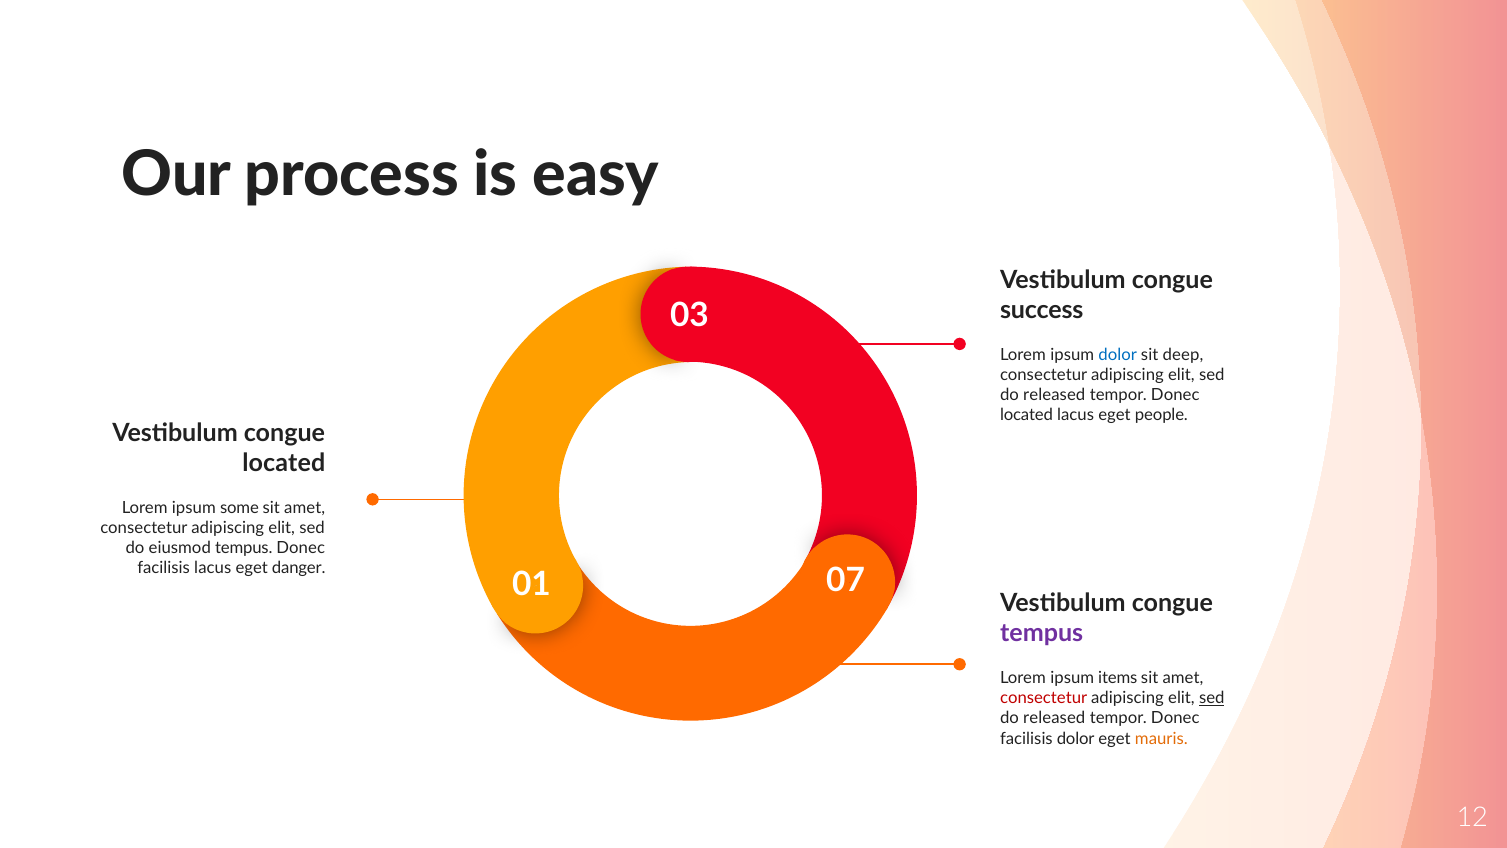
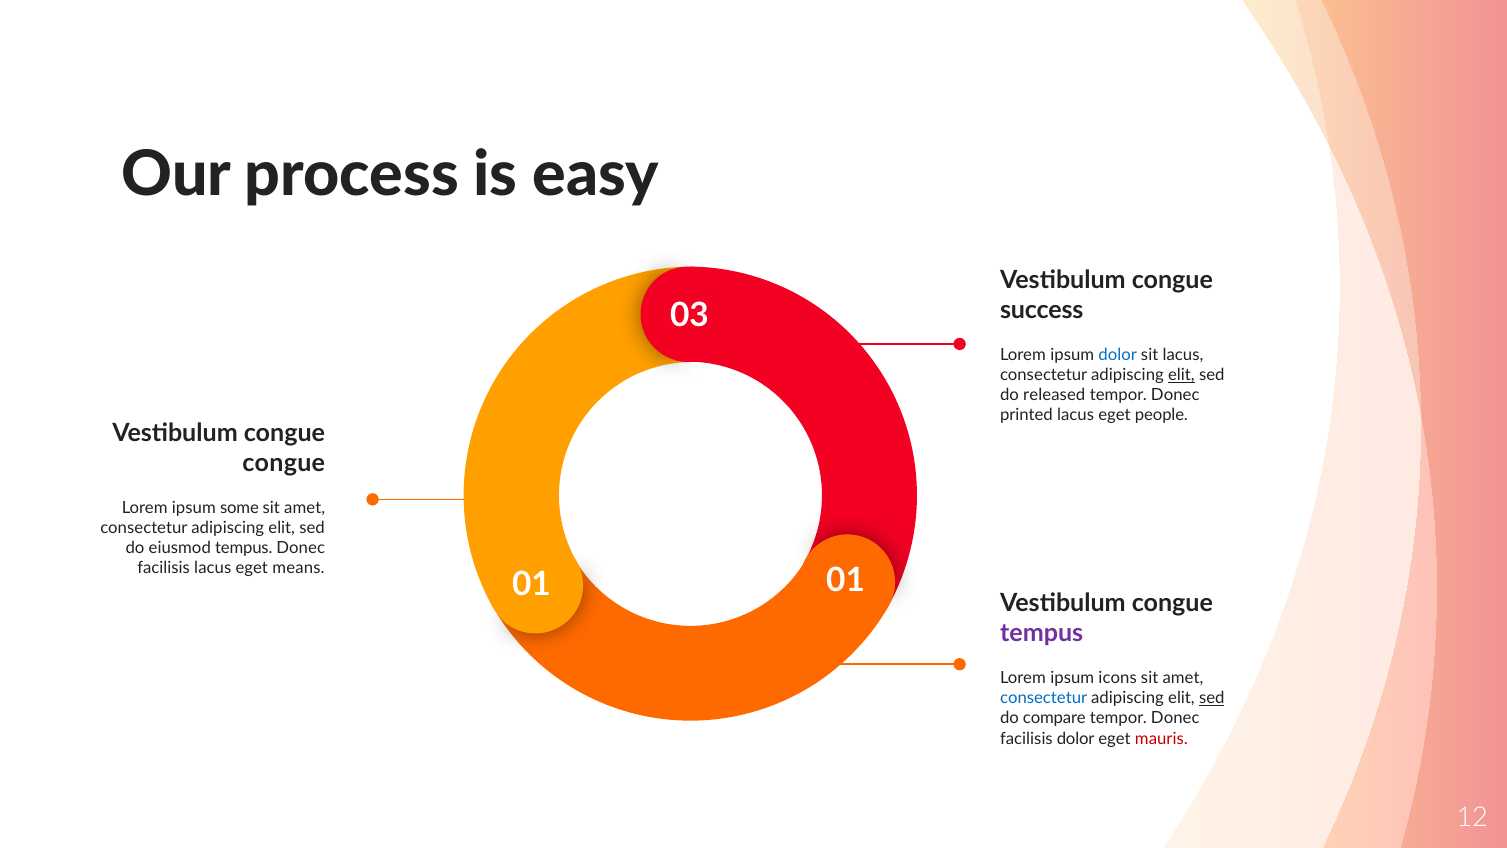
sit deep: deep -> lacus (1183, 355)
elit underline: none -> present (1181, 375)
located: located -> printed (1026, 415)
located: located -> congue (284, 463)
danger: danger -> means (299, 568)
01 07: 07 -> 01 (846, 580)
items: items -> icons (1118, 678)
consectetur colour: red -> blue (1044, 698)
released: released -> compare (1054, 718)
mauris colour: orange -> red (1161, 738)
